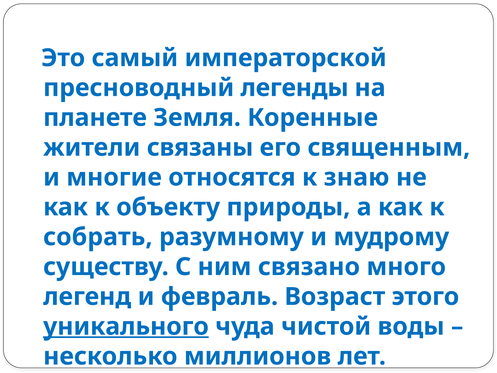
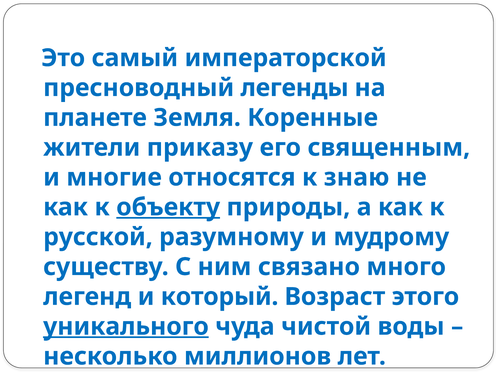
связаны: связаны -> приказу (200, 147)
объекту underline: none -> present (168, 207)
собрать: собрать -> русской (98, 237)
февраль: февраль -> который (220, 296)
